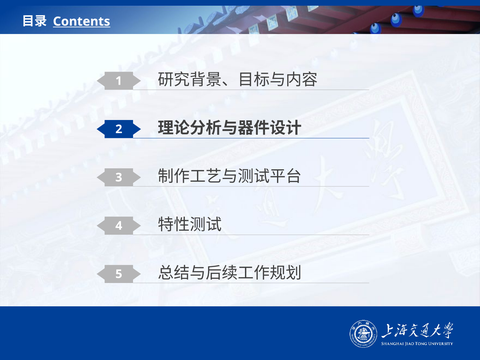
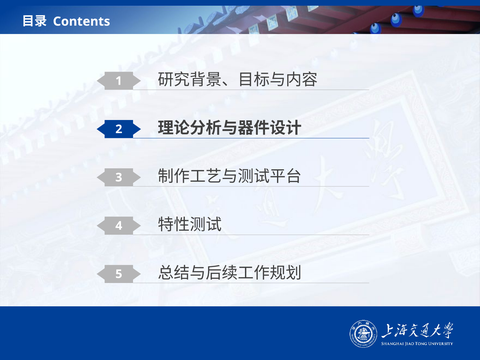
Contents underline: present -> none (82, 21)
